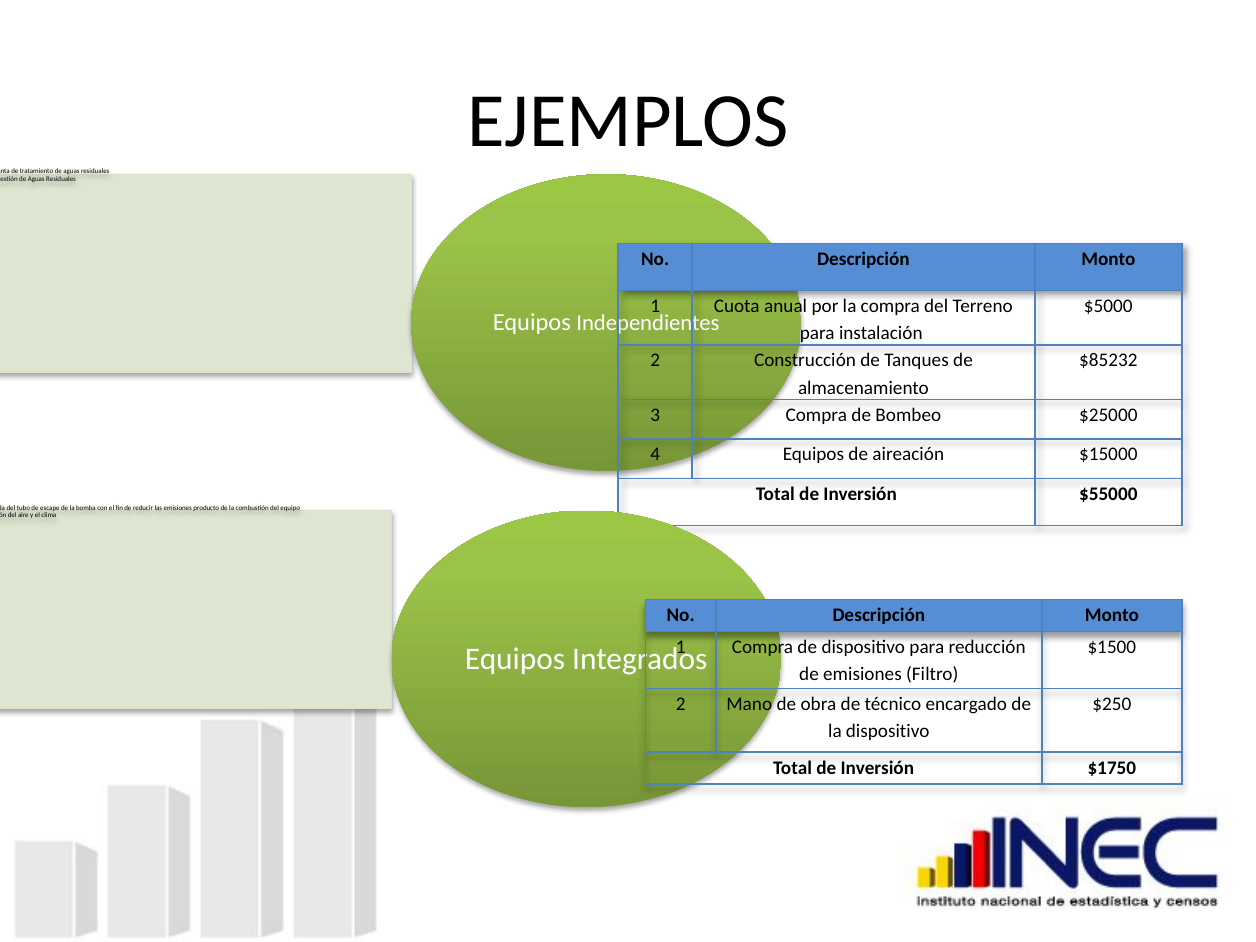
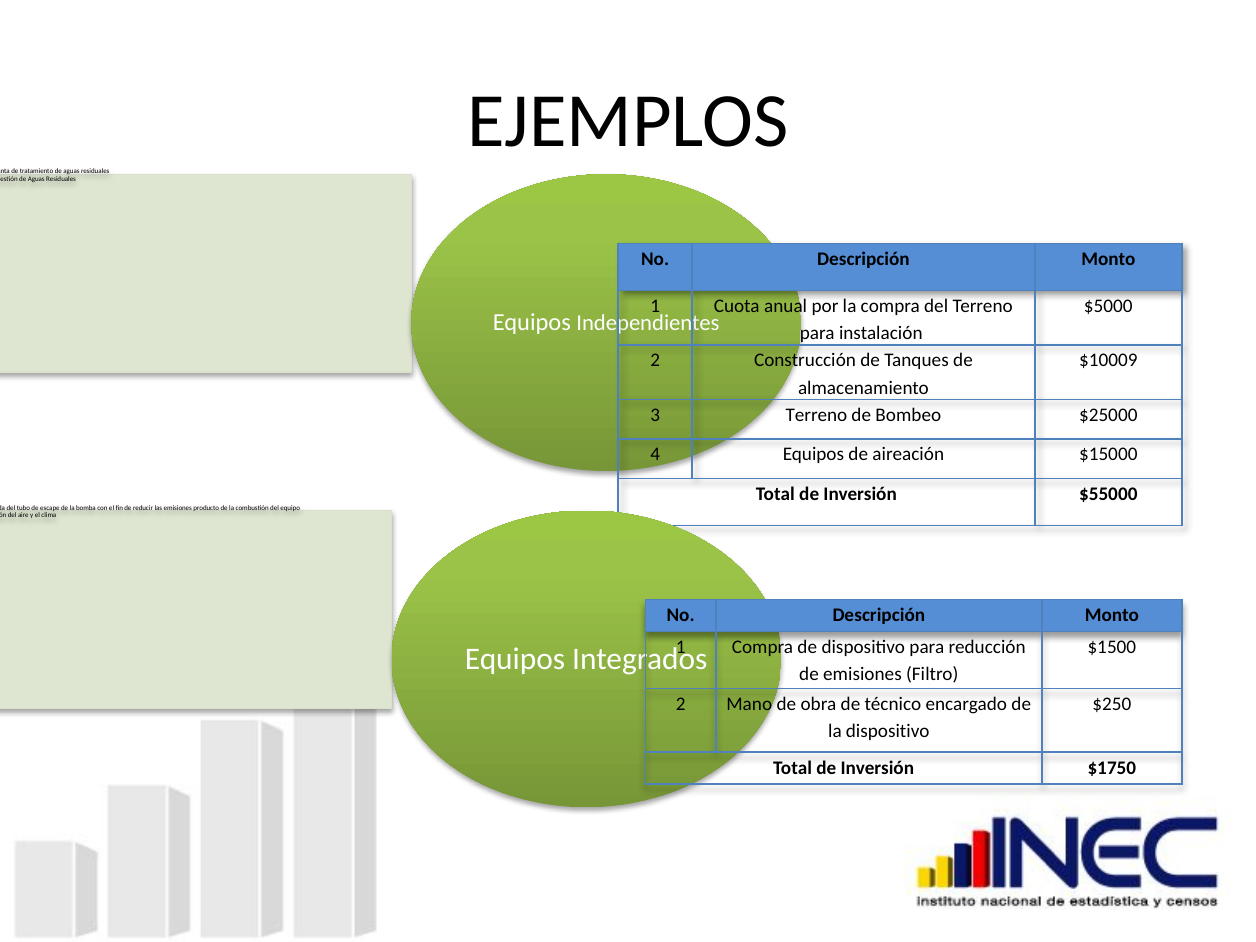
$85232: $85232 -> $10009 (1108, 361)
3 Compra: Compra -> Terreno (816, 415)
